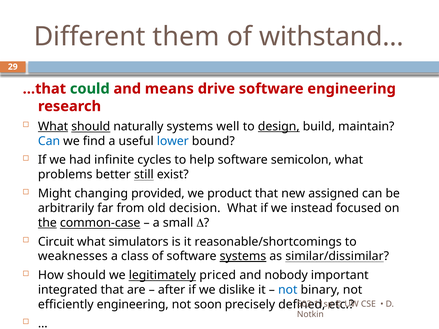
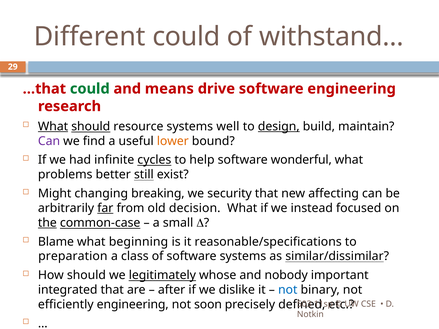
Different them: them -> could (186, 37)
naturally: naturally -> resource (138, 127)
Can colour: blue -> purple (49, 141)
lower colour: blue -> orange (173, 141)
cycles underline: none -> present (154, 160)
semicolon: semicolon -> wonderful (301, 160)
provided: provided -> breaking (158, 194)
product: product -> security (230, 194)
assigned: assigned -> affecting (334, 194)
far underline: none -> present (105, 208)
Circuit: Circuit -> Blame (56, 242)
simulators: simulators -> beginning (138, 242)
reasonable/shortcomings: reasonable/shortcomings -> reasonable/specifications (268, 242)
weaknesses: weaknesses -> preparation (73, 256)
systems underline: present -> none (243, 256)
priced: priced -> whose (218, 275)
